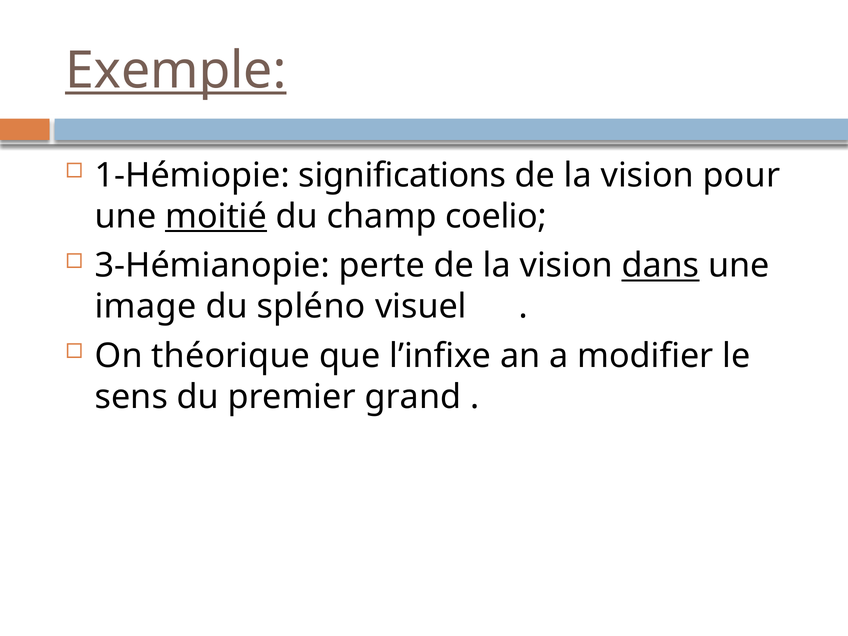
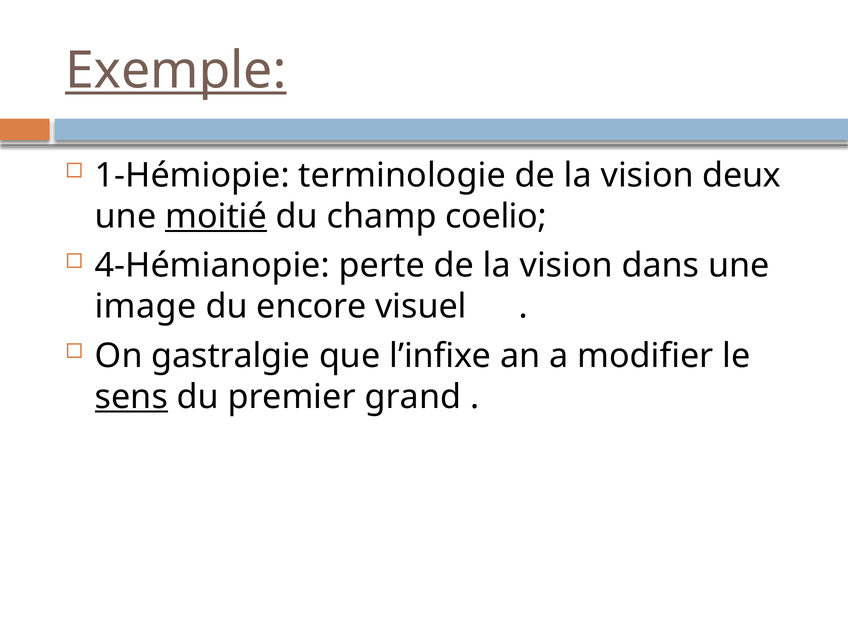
significations: significations -> terminologie (402, 175)
pour: pour -> deux (742, 175)
3-Hémianopie: 3-Hémianopie -> 4-Hémianopie (212, 266)
dans underline: present -> none (661, 266)
spléno: spléno -> encore (311, 307)
théorique: théorique -> gastralgie (231, 356)
sens underline: none -> present (131, 397)
